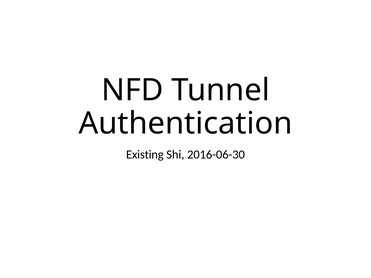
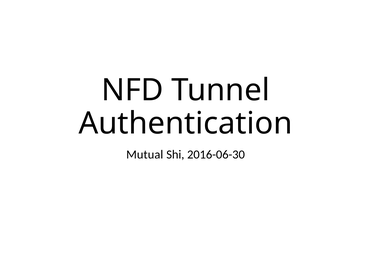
Existing: Existing -> Mutual (145, 155)
